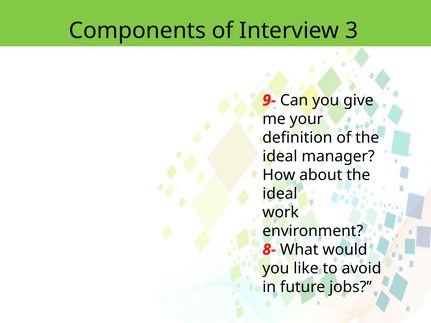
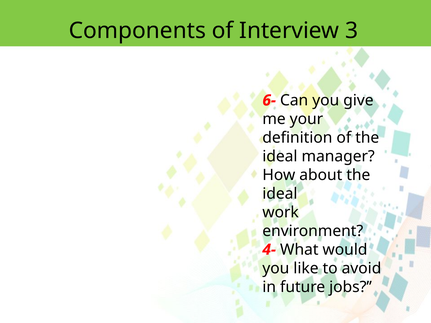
9-: 9- -> 6- (269, 100)
8-: 8- -> 4- (269, 250)
